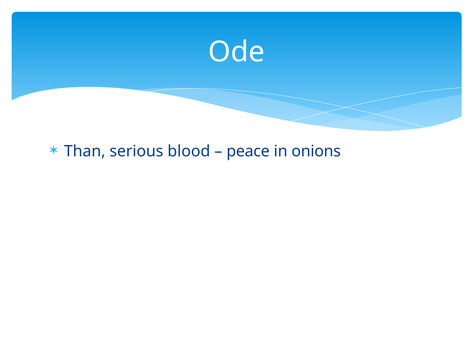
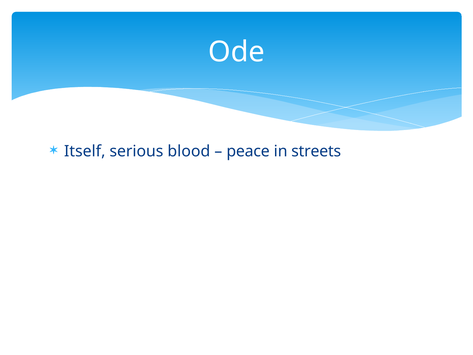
Than: Than -> Itself (85, 151)
onions: onions -> streets (316, 151)
